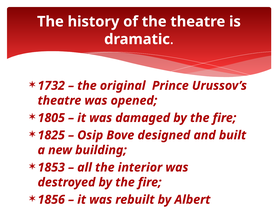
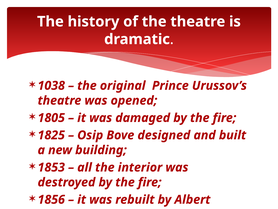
1732: 1732 -> 1038 (51, 85)
